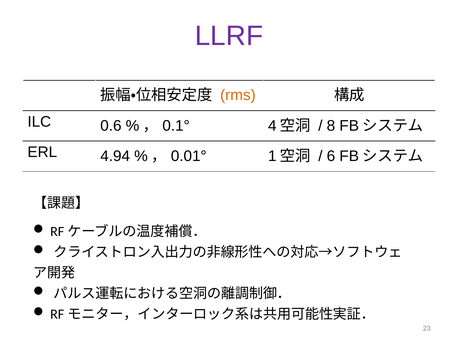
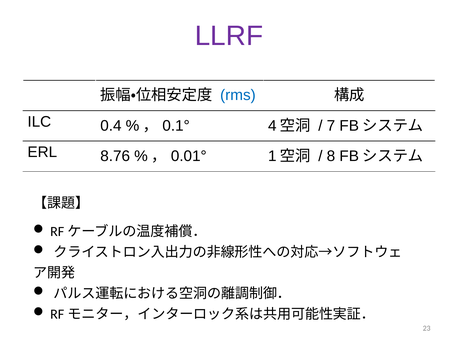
rms colour: orange -> blue (238, 95)
0.6: 0.6 -> 0.4 (111, 125)
8: 8 -> 7 (331, 125)
4.94: 4.94 -> 8.76 (115, 156)
6: 6 -> 8 (331, 156)
